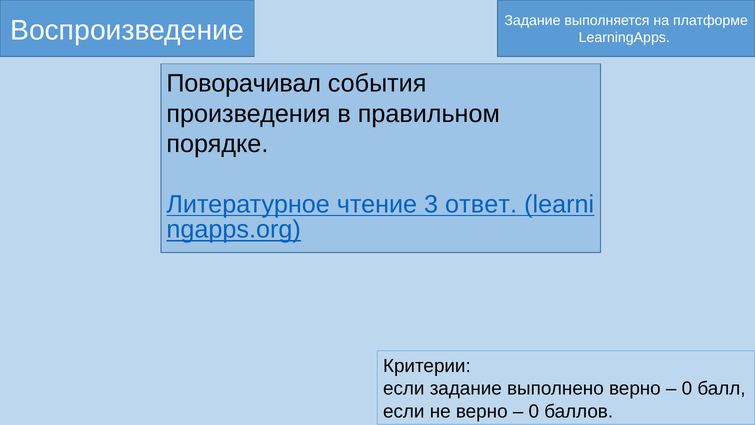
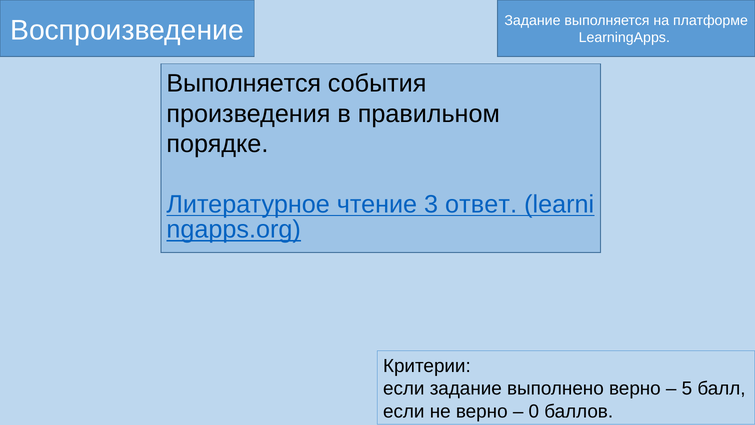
Поворачивал: Поворачивал -> Выполняется (244, 83)
0: 0 -> 5 (687, 388)
